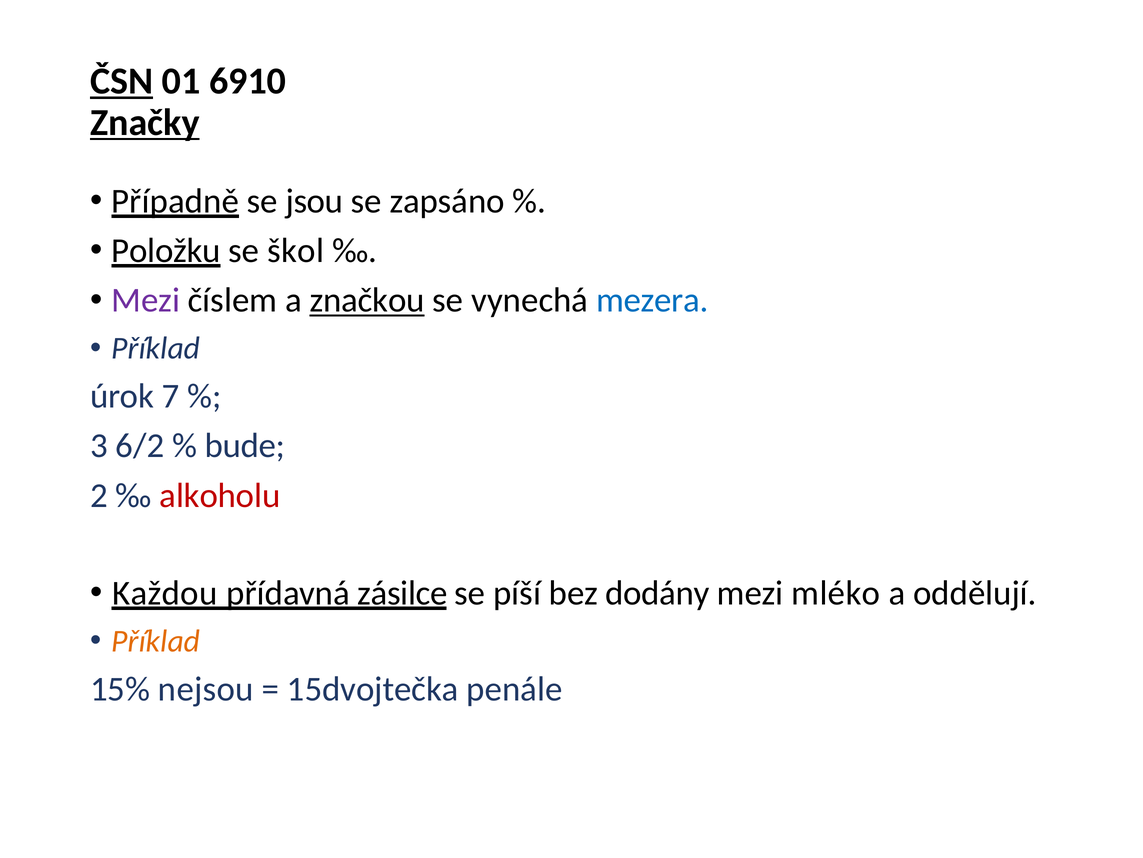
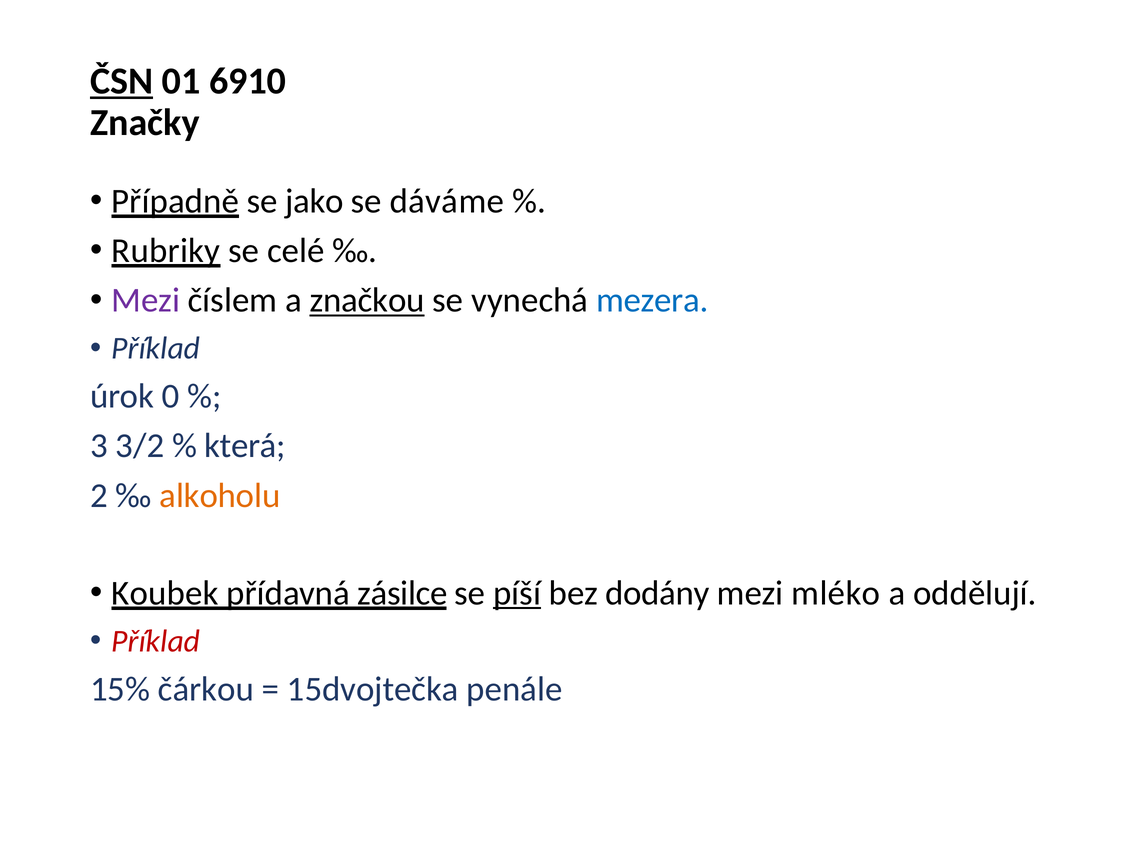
Značky underline: present -> none (145, 122)
jsou: jsou -> jako (314, 201)
zapsáno: zapsáno -> dáváme (447, 201)
Položku: Položku -> Rubriky (166, 251)
škol: škol -> celé (296, 251)
7: 7 -> 0 (171, 396)
6/2: 6/2 -> 3/2 (140, 446)
bude: bude -> která (245, 446)
alkoholu colour: red -> orange (220, 495)
Každou: Každou -> Koubek (165, 593)
píší underline: none -> present (517, 593)
Příklad colour: orange -> red (156, 641)
nejsou: nejsou -> čárkou (206, 688)
